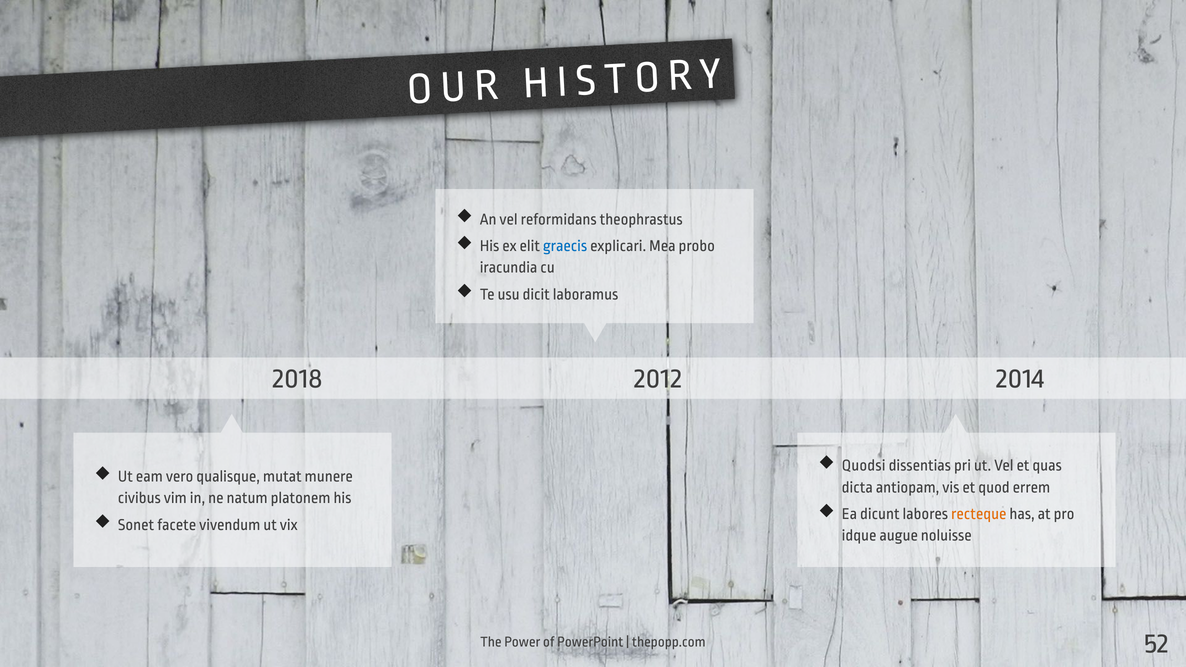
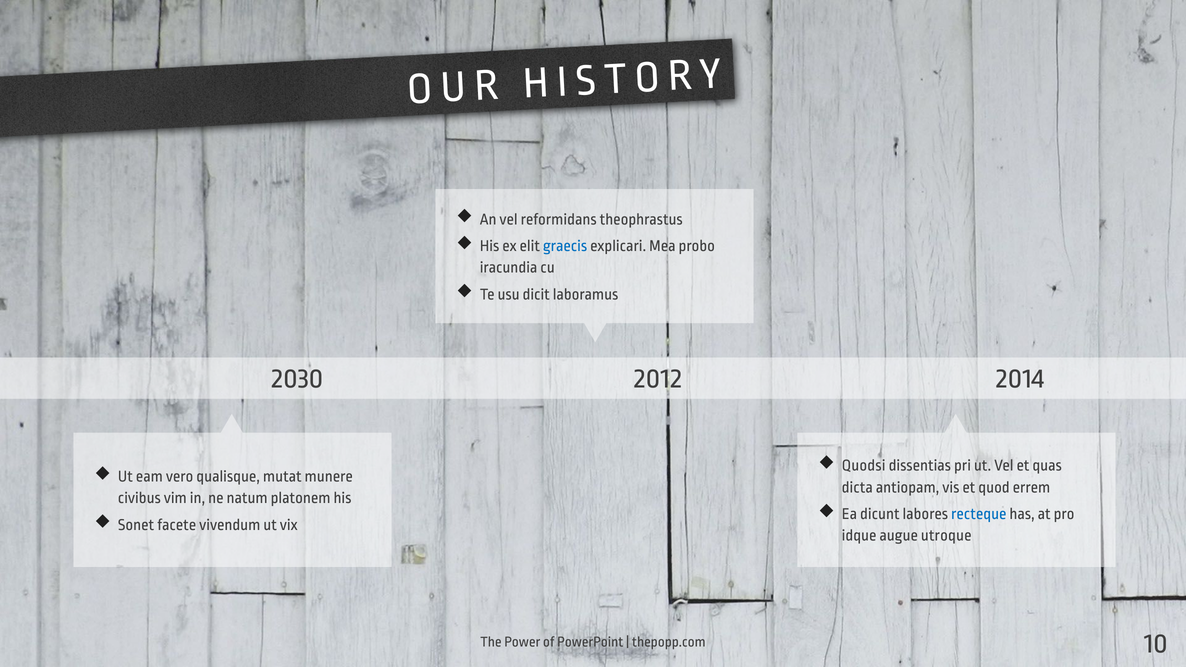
2018: 2018 -> 2030 (298, 378)
recteque colour: orange -> blue (979, 514)
noluisse: noluisse -> utroque (946, 536)
52: 52 -> 10 (1156, 643)
